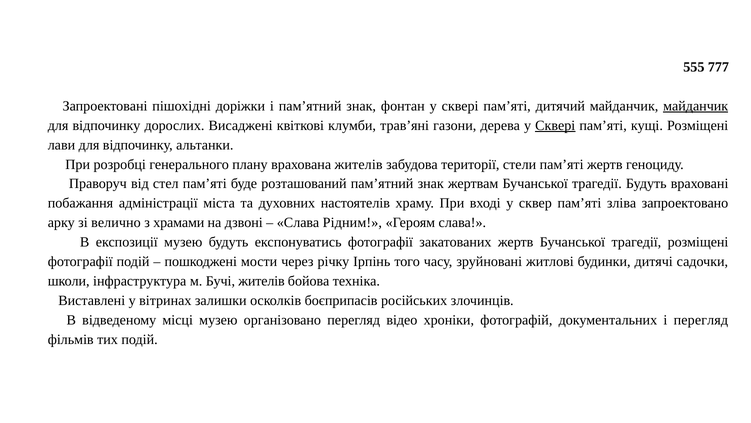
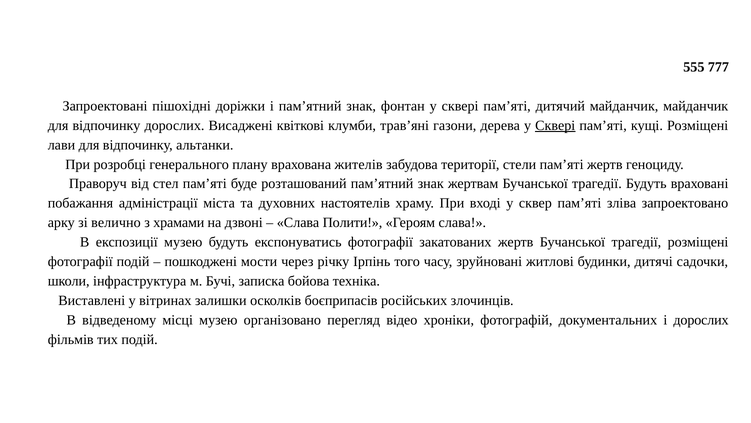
майданчик underline: present -> none (696, 106)
Рідним: Рідним -> Полити (352, 222)
Бучі жителів: жителів -> записка (261, 281)
і перегляд: перегляд -> дорослих (701, 320)
